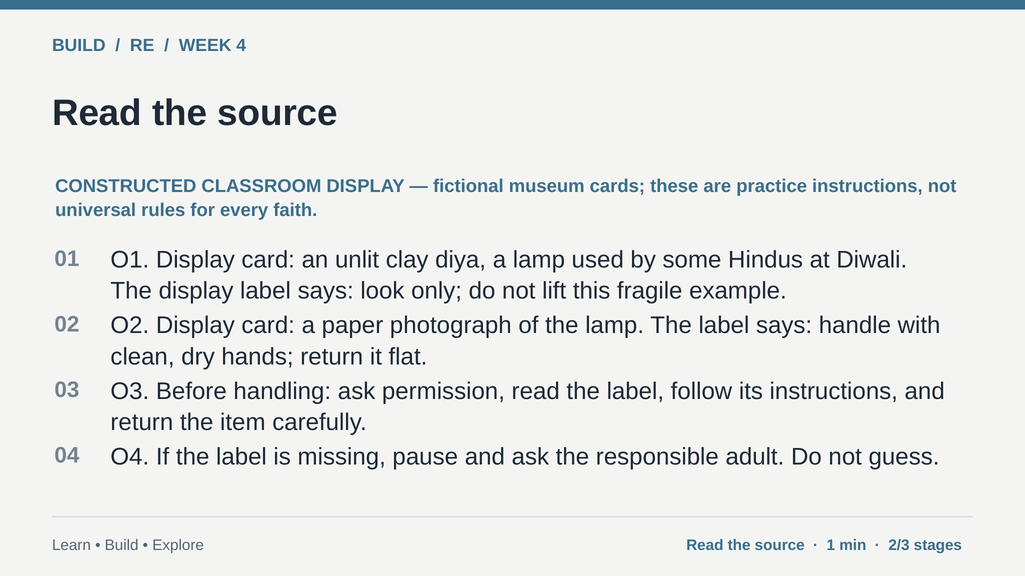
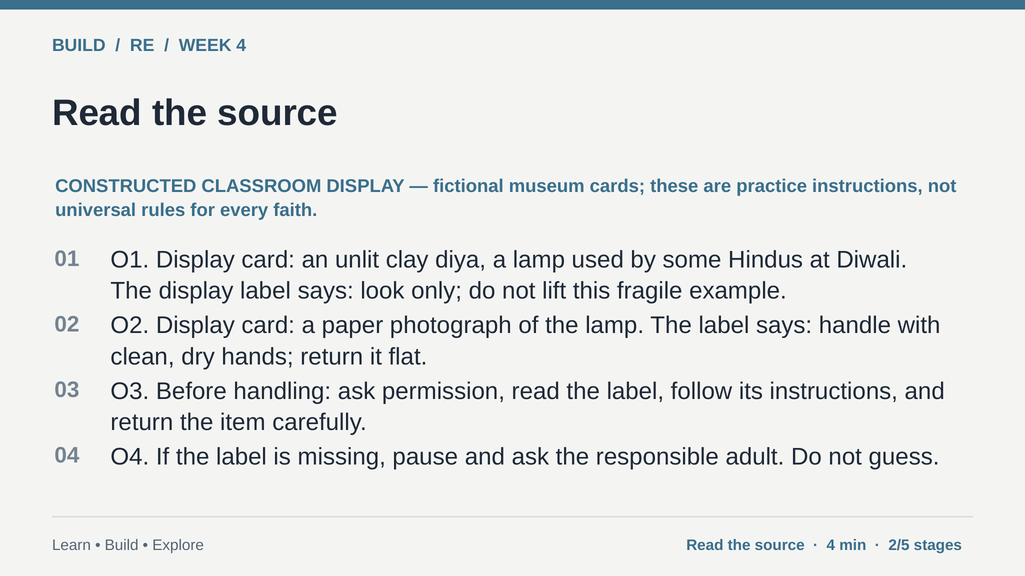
1: 1 -> 4 (831, 546)
2/3: 2/3 -> 2/5 (899, 546)
